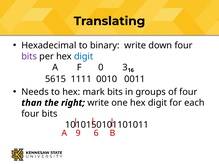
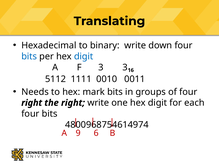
bits colour: purple -> blue (29, 56)
F 0: 0 -> 3 (101, 67)
5615: 5615 -> 5112 (56, 79)
than: than -> right (32, 103)
1010150101101011: 1010150101101011 -> 4800968754614974 (107, 125)
